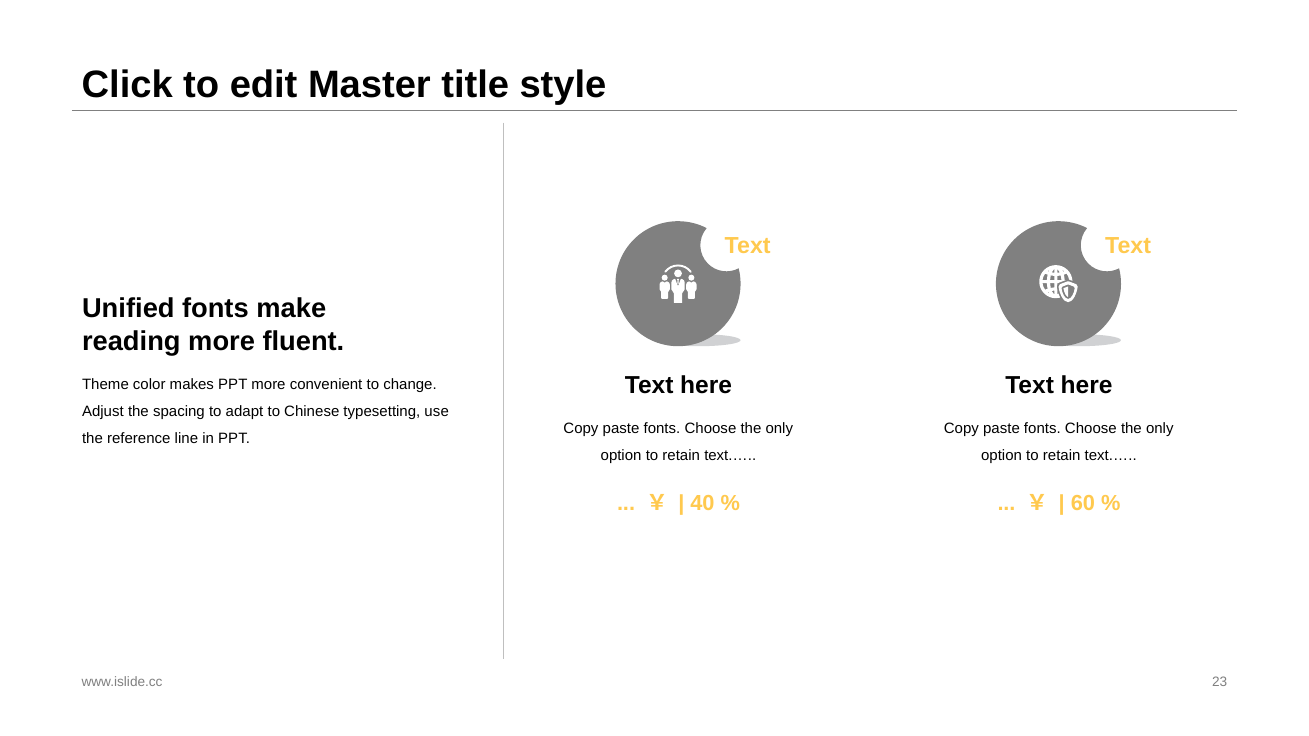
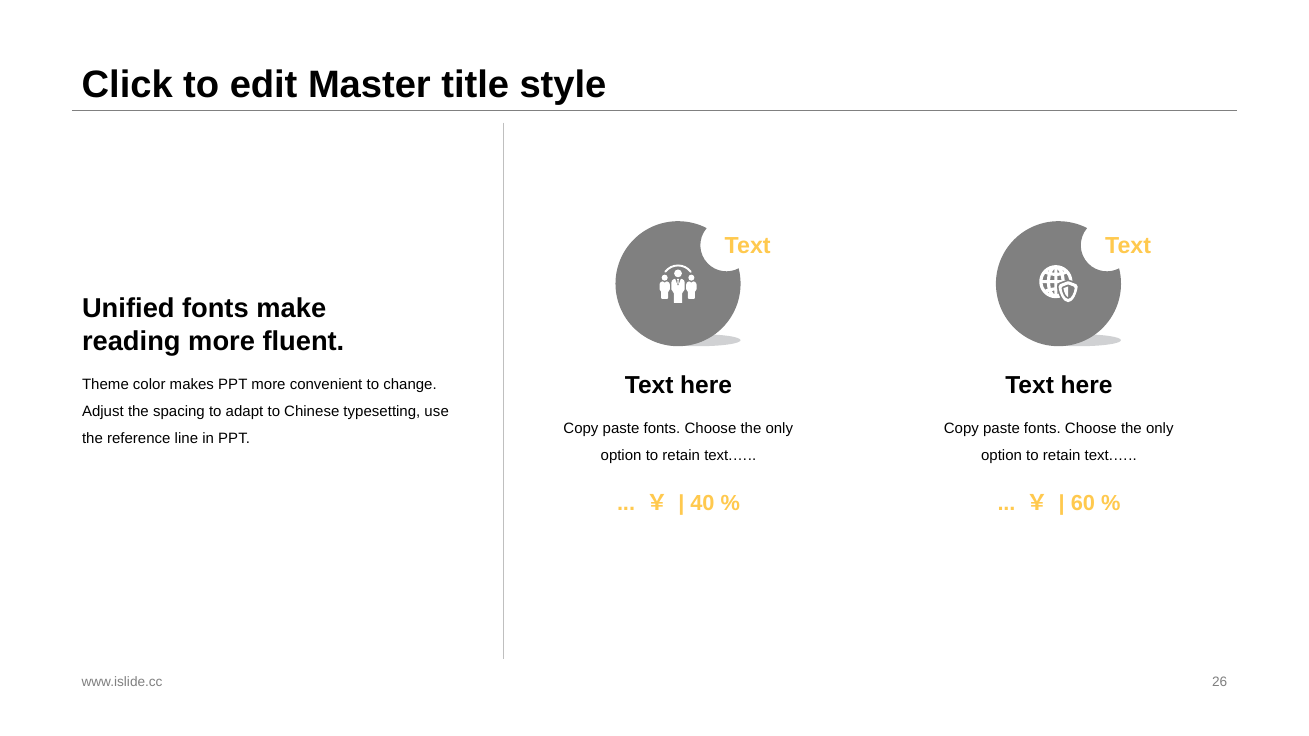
23: 23 -> 26 (1220, 682)
